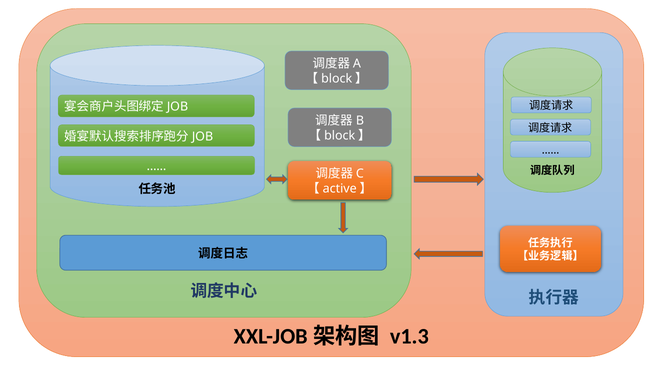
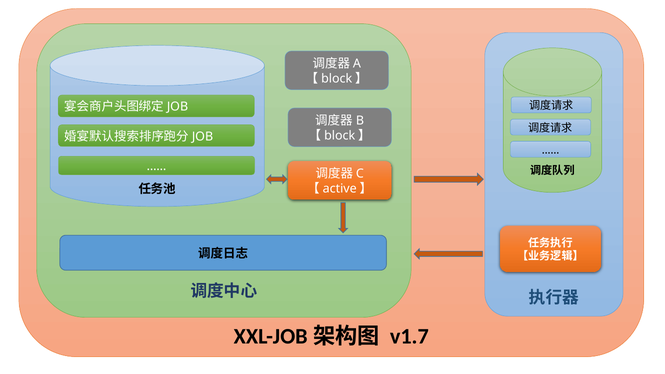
v1.3: v1.3 -> v1.7 (409, 336)
